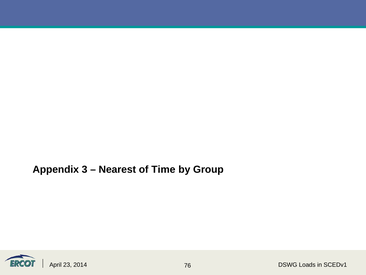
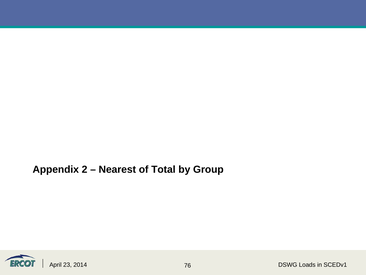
3: 3 -> 2 (85, 169)
Time: Time -> Total (163, 169)
